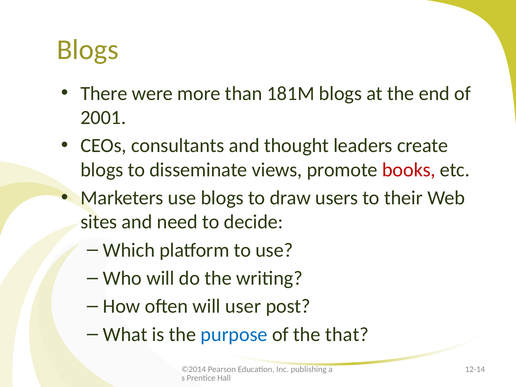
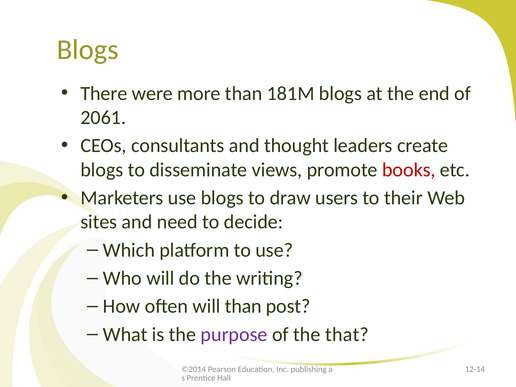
2001: 2001 -> 2061 (103, 118)
will user: user -> than (243, 306)
purpose colour: blue -> purple (234, 334)
